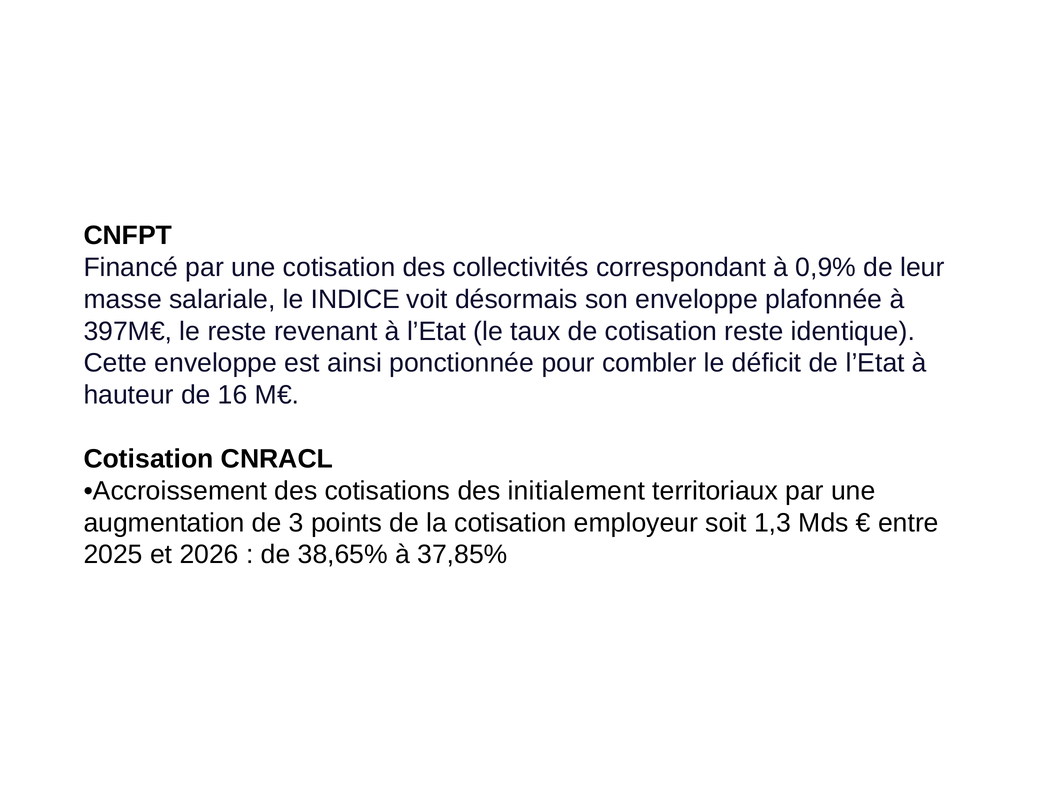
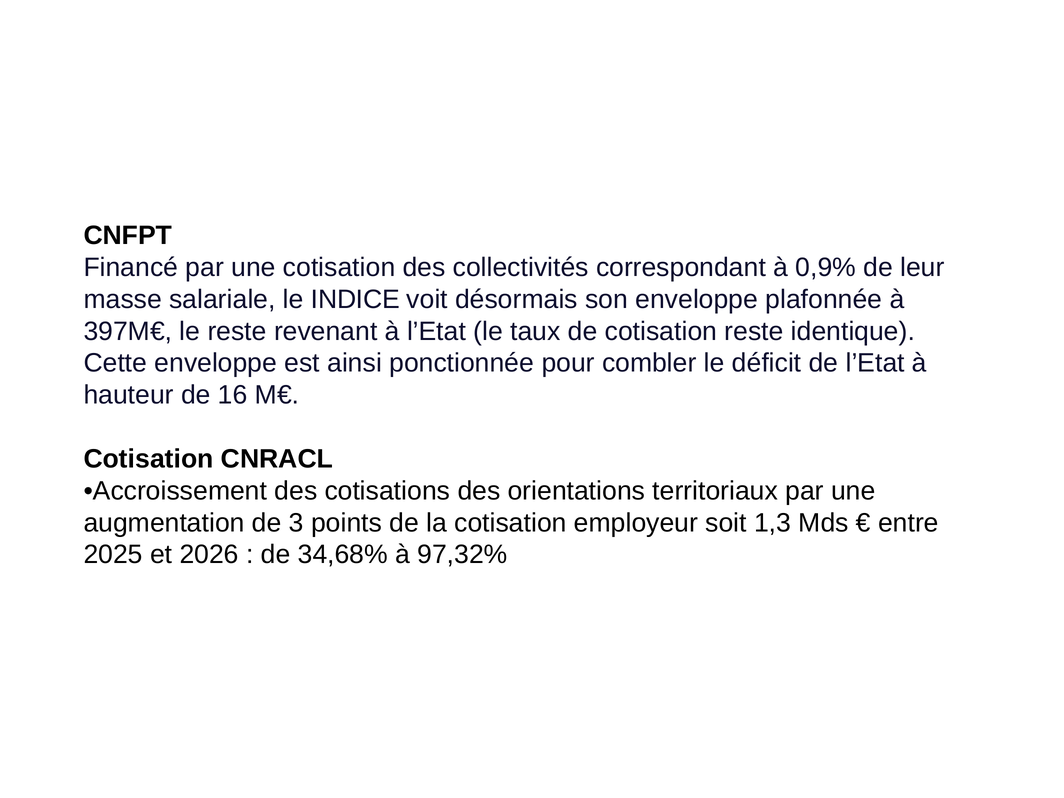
initialement: initialement -> orientations (576, 491)
38,65%: 38,65% -> 34,68% (343, 555)
37,85%: 37,85% -> 97,32% (462, 555)
